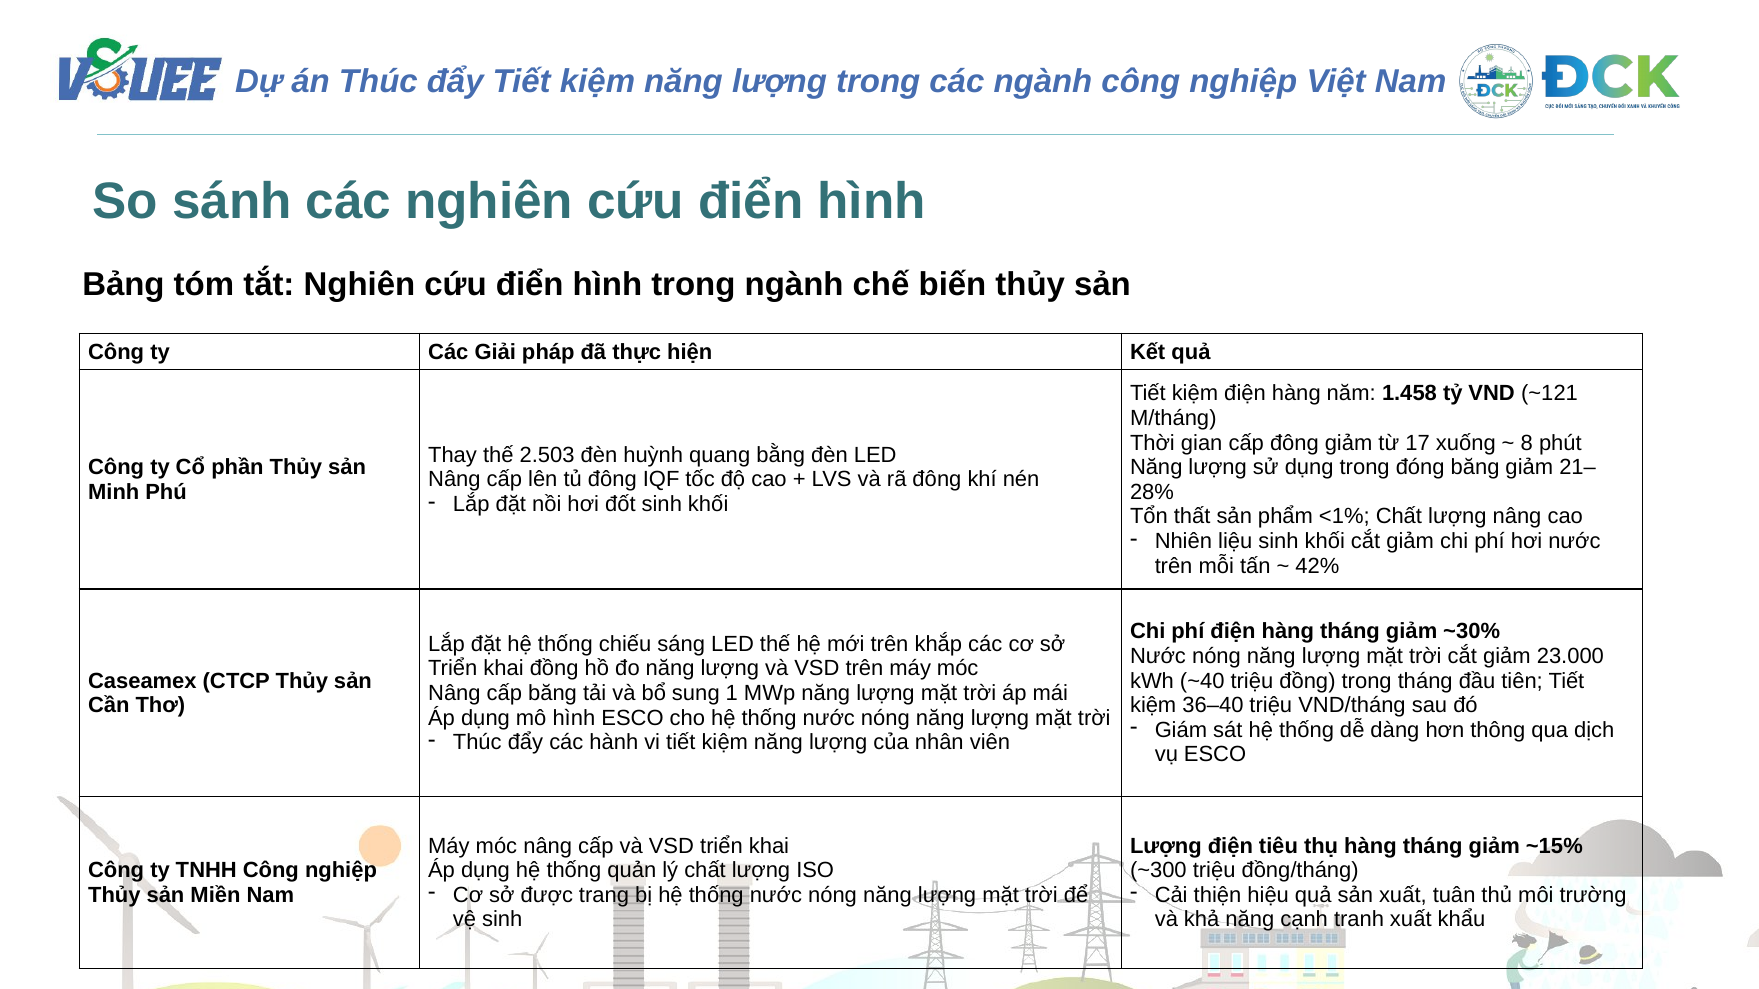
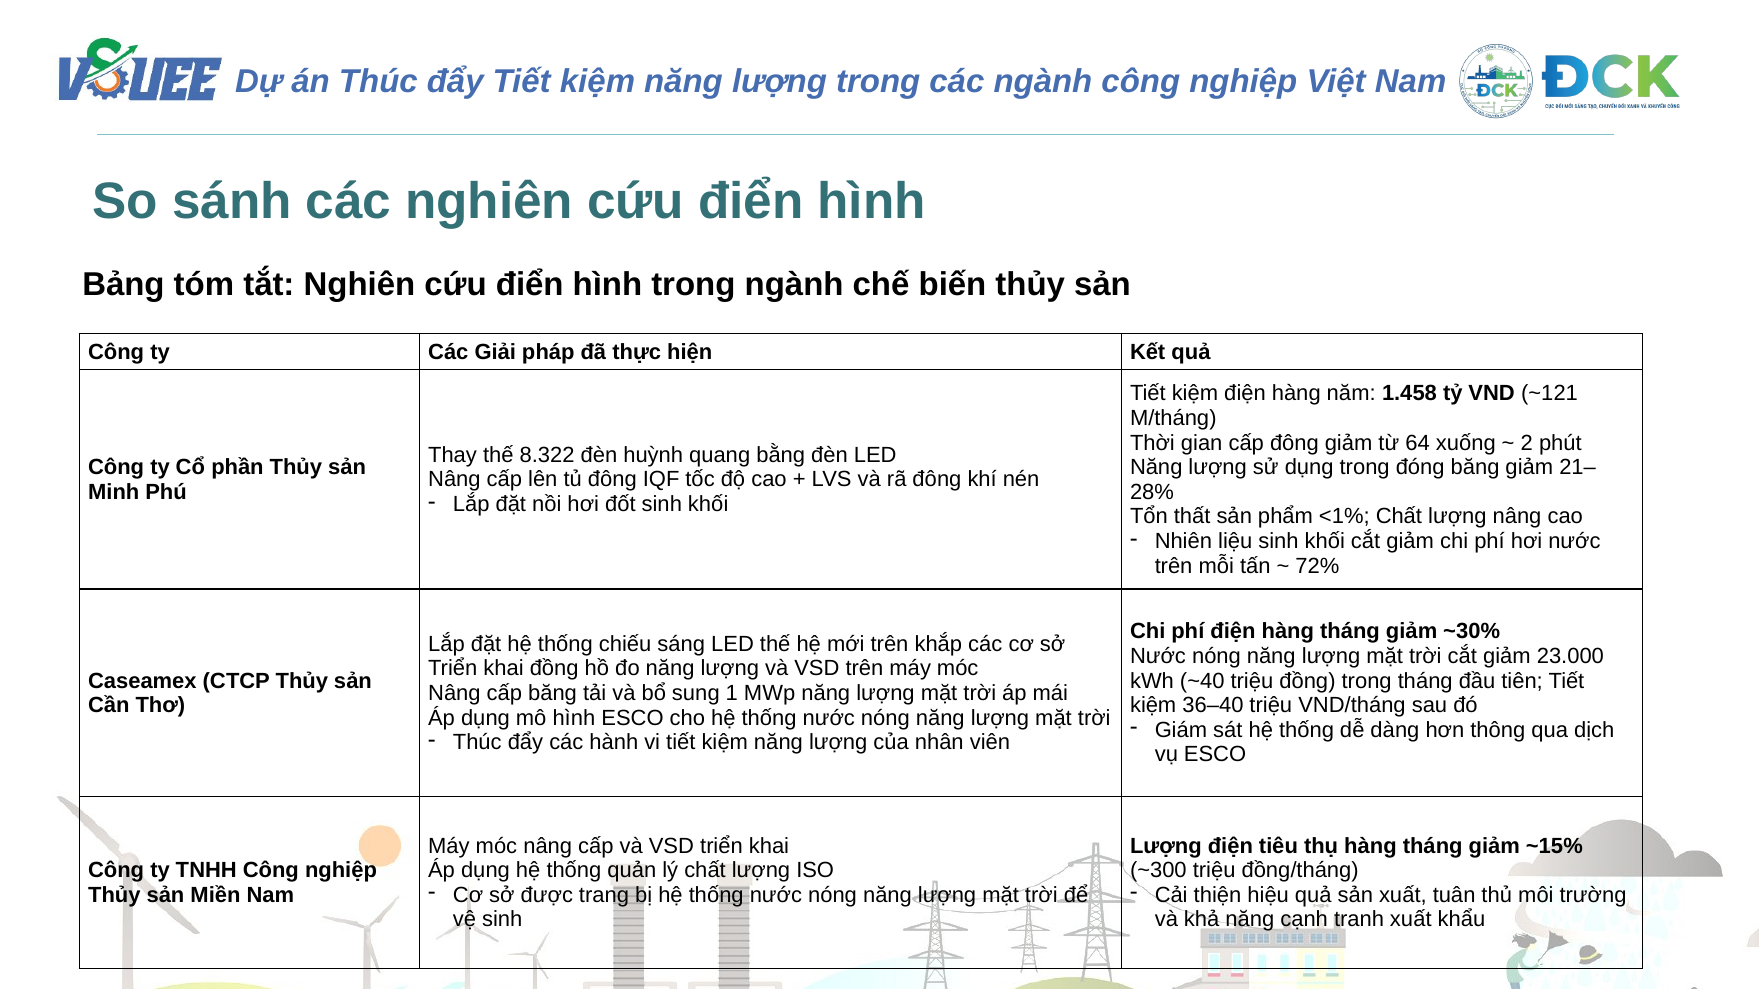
17: 17 -> 64 (1418, 443)
8: 8 -> 2 (1527, 443)
2.503: 2.503 -> 8.322 (547, 455)
42%: 42% -> 72% (1318, 566)
